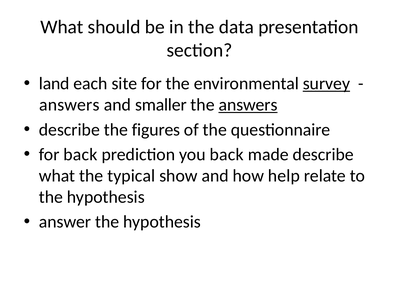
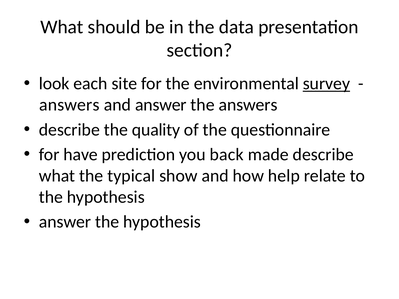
land: land -> look (54, 84)
and smaller: smaller -> answer (161, 105)
answers underline: present -> none (248, 105)
figures: figures -> quality (156, 130)
for back: back -> have (81, 155)
